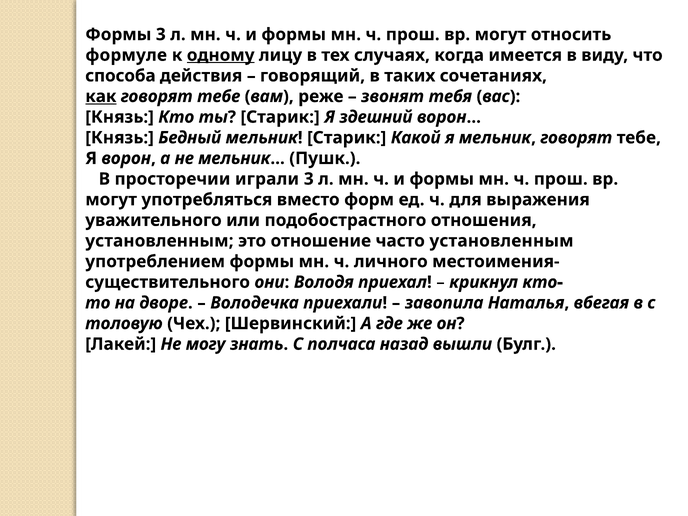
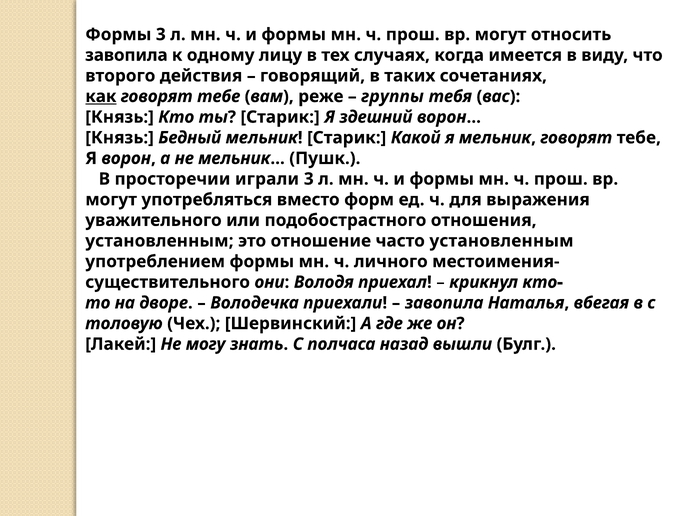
формуле: формуле -> завопила (126, 55)
одному underline: present -> none (221, 55)
способа: способа -> второго (120, 76)
звонят: звонят -> группы (392, 96)
